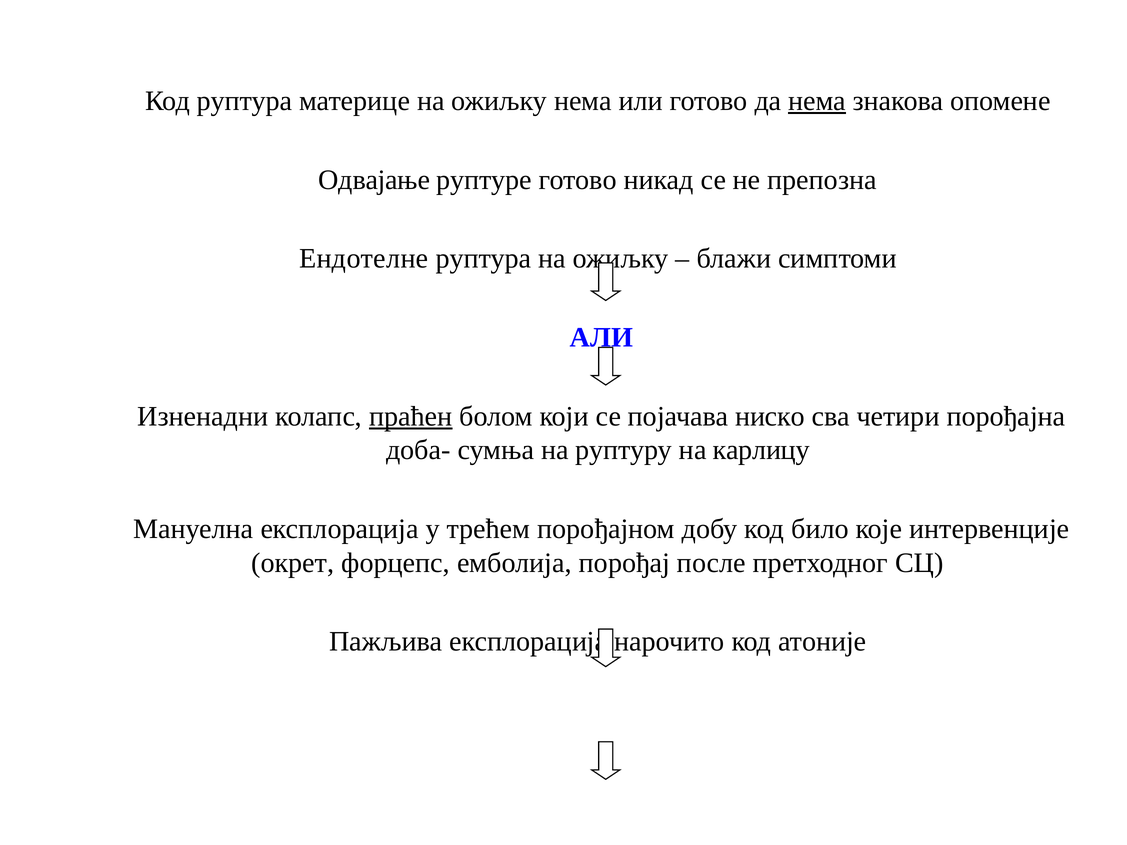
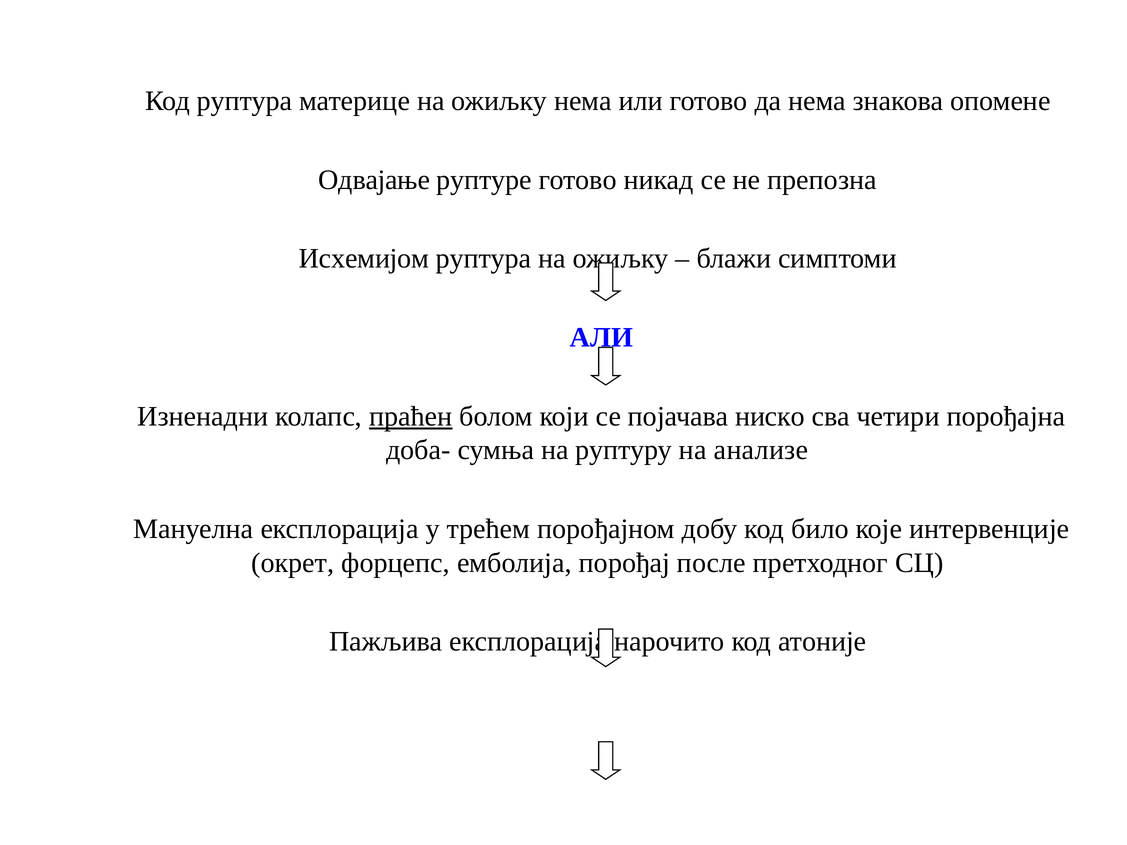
нема underline: present -> none (817, 101)
Ендотелне: Ендотелне -> Исхемијом (364, 259)
карлицу: карлицу -> анализе (761, 450)
